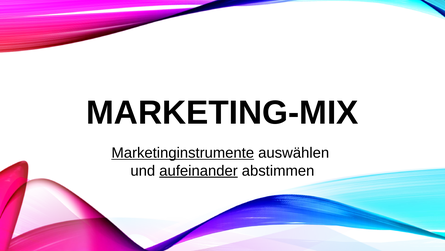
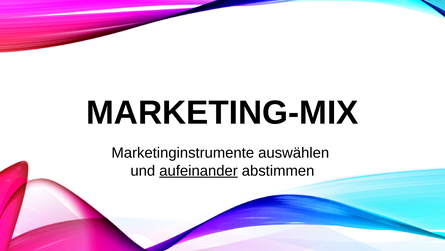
Marketinginstrumente underline: present -> none (183, 153)
